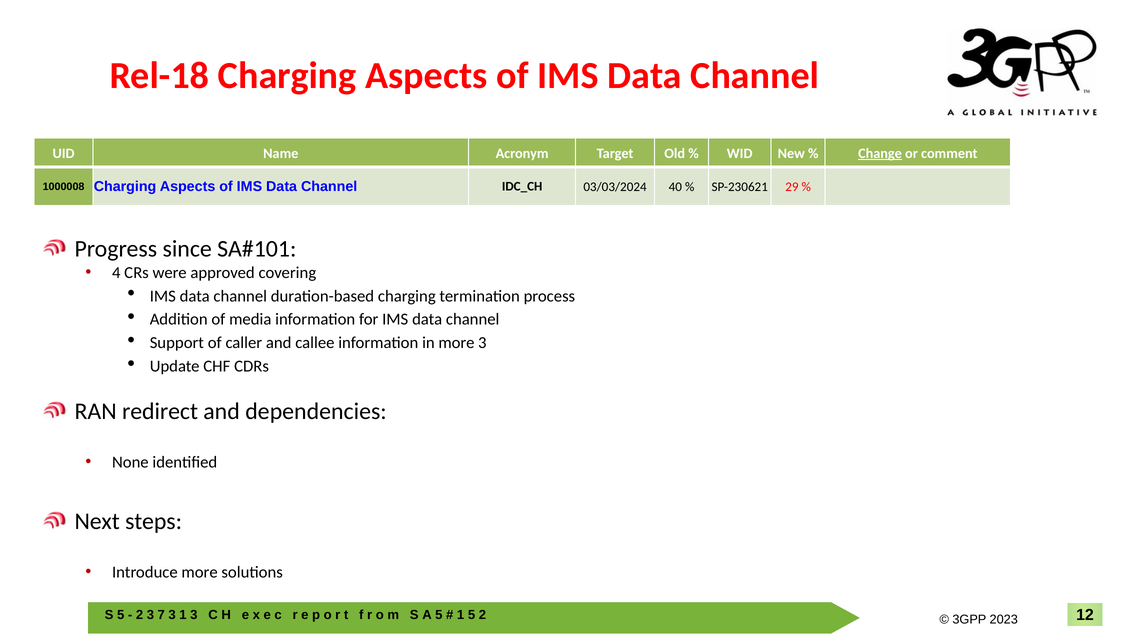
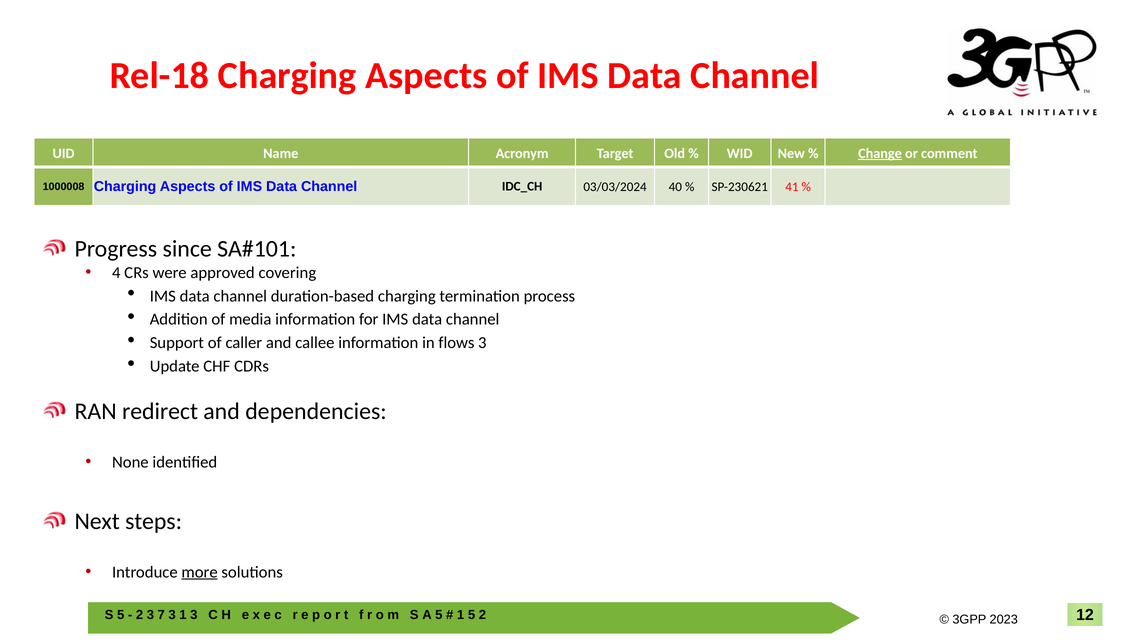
29: 29 -> 41 (792, 187)
in more: more -> flows (456, 343)
more underline: none -> present (200, 572)
